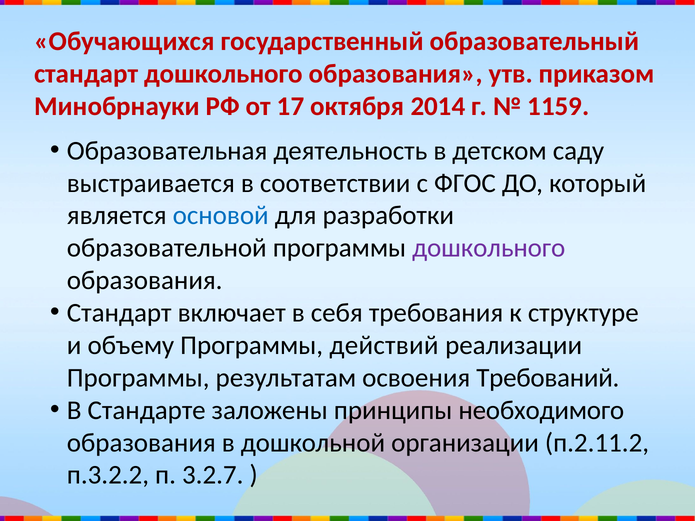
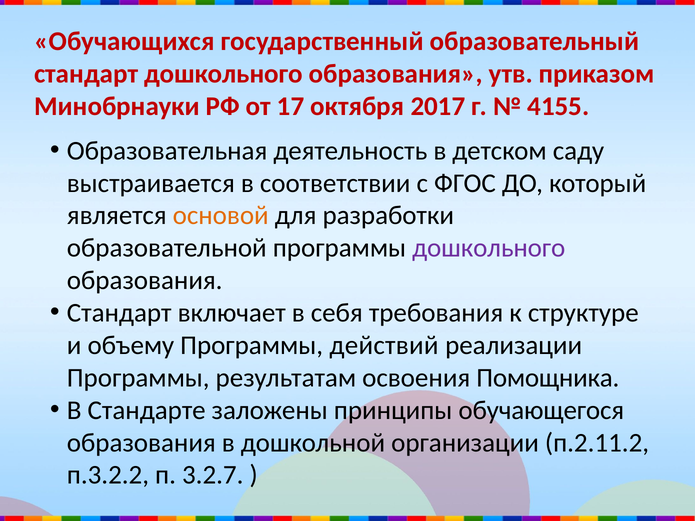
2014: 2014 -> 2017 (438, 106)
1159: 1159 -> 4155 (558, 106)
основой colour: blue -> orange (221, 216)
Требований: Требований -> Помощника (548, 378)
необходимого: необходимого -> обучающегося (541, 410)
